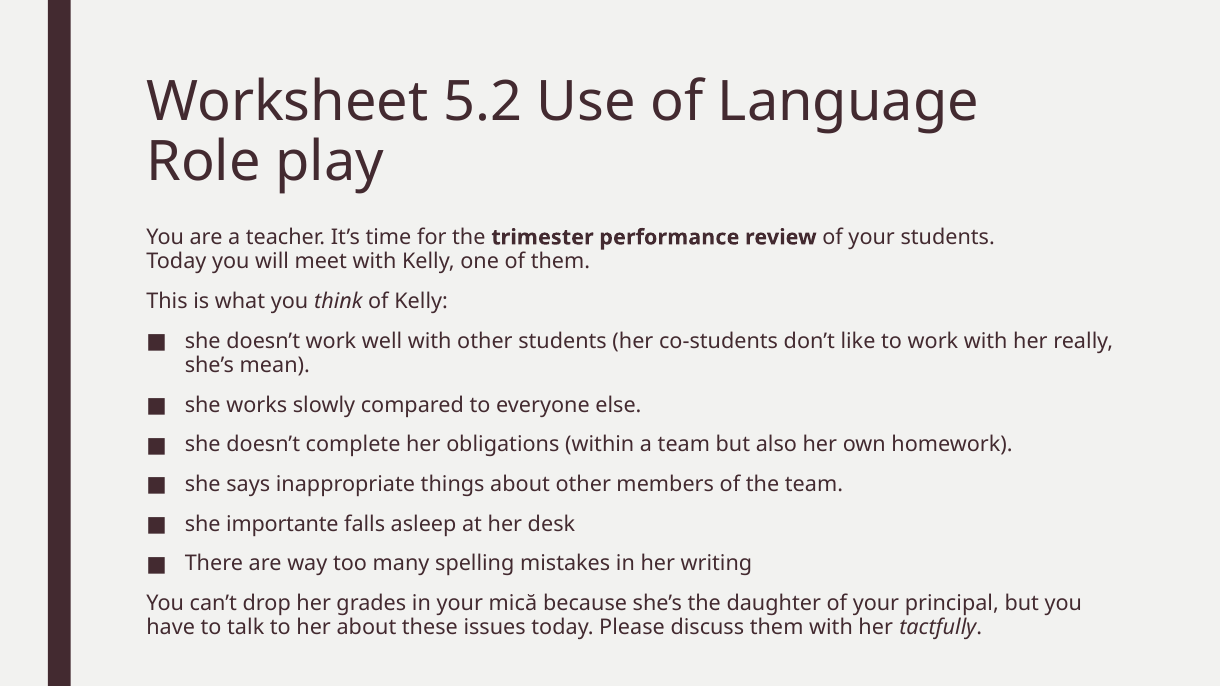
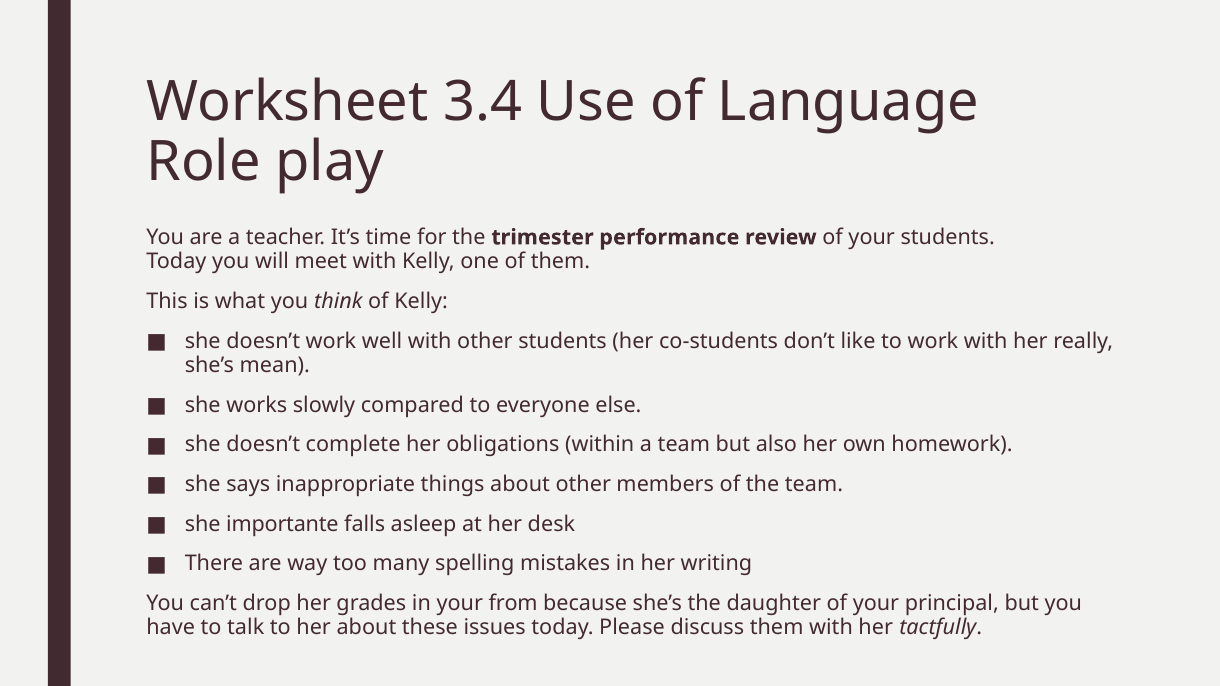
5.2: 5.2 -> 3.4 (483, 103)
mică: mică -> from (513, 603)
